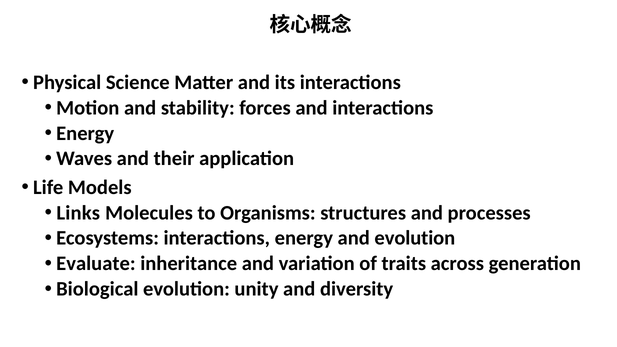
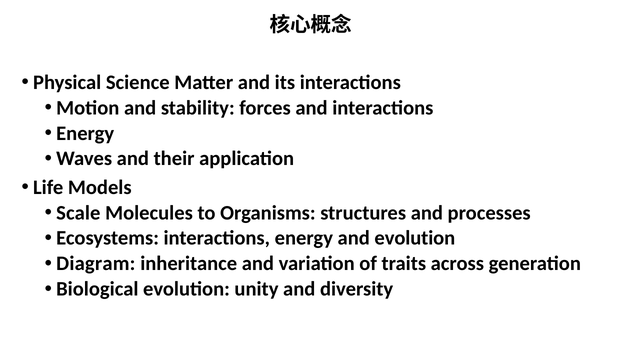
Links: Links -> Scale (78, 213)
Evaluate: Evaluate -> Diagram (96, 264)
